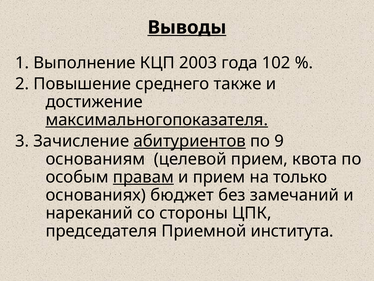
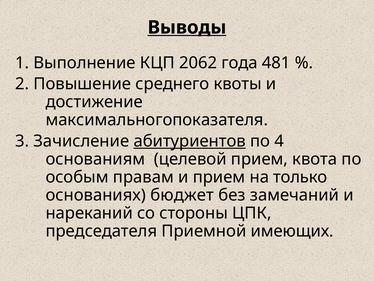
2003: 2003 -> 2062 (198, 63)
102: 102 -> 481 (276, 63)
также: также -> квоты (238, 84)
максимальногопоказателя underline: present -> none (157, 120)
9: 9 -> 4 (279, 141)
правам underline: present -> none (143, 177)
института: института -> имеющих (292, 231)
